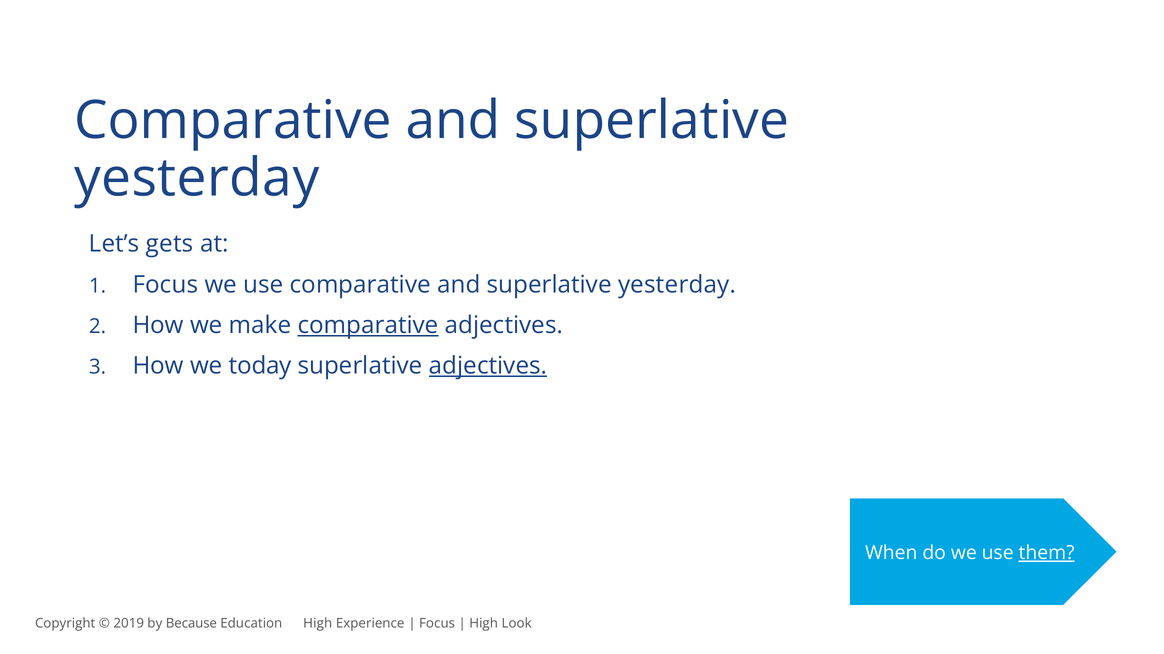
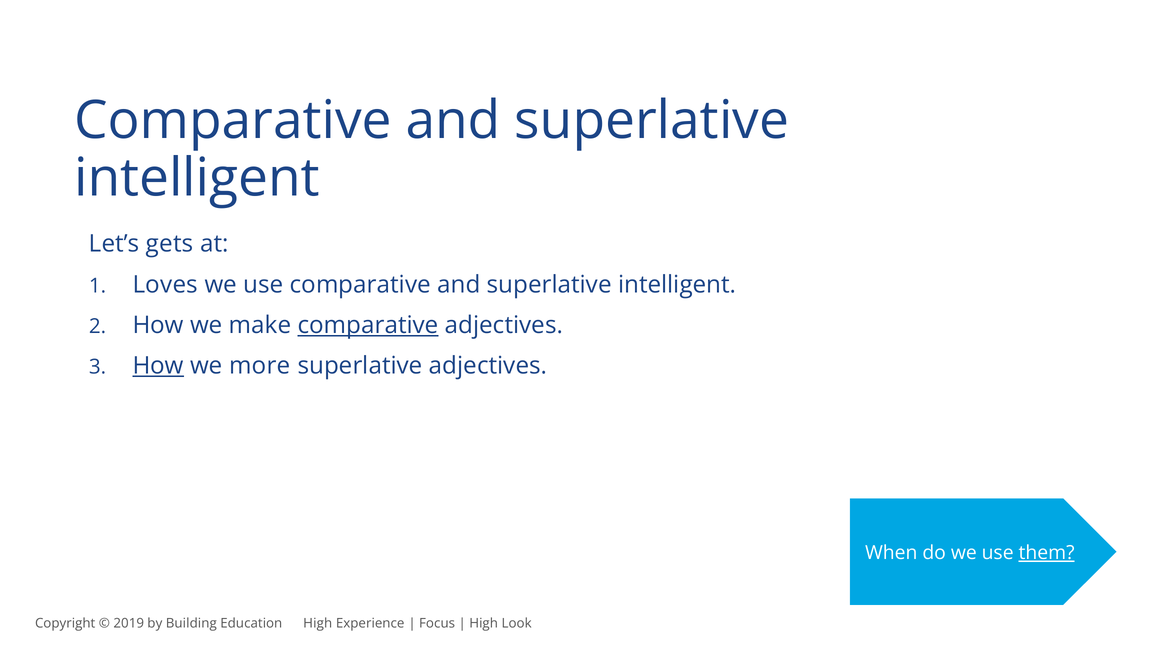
yesterday: yesterday -> intelligent (197, 178)
Focus: Focus -> Loves (165, 285)
yesterday: yesterday -> intelligent (677, 285)
How underline: none -> present (158, 366)
today: today -> more (260, 366)
adjectives underline: present -> none (488, 366)
Because: Because -> Building (191, 624)
